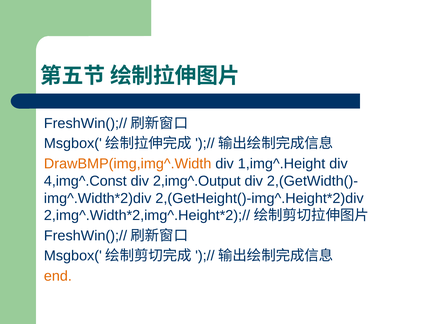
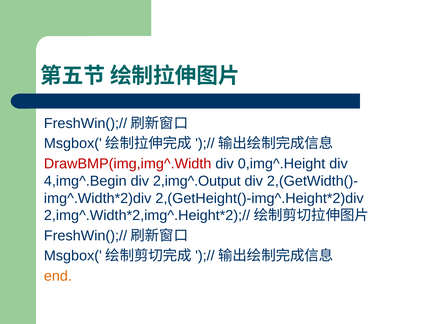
DrawBMP(img,img^.Width colour: orange -> red (128, 164)
1,img^.Height: 1,img^.Height -> 0,img^.Height (282, 164)
4,img^.Const: 4,img^.Const -> 4,img^.Begin (85, 181)
